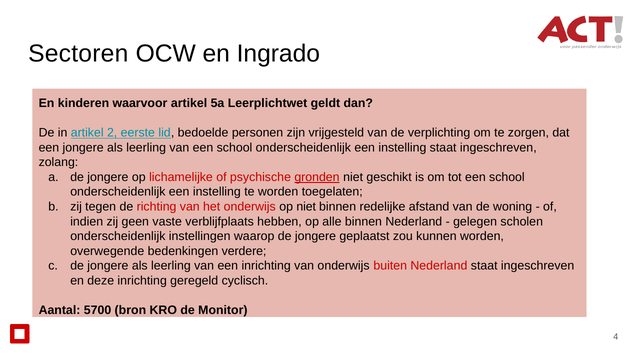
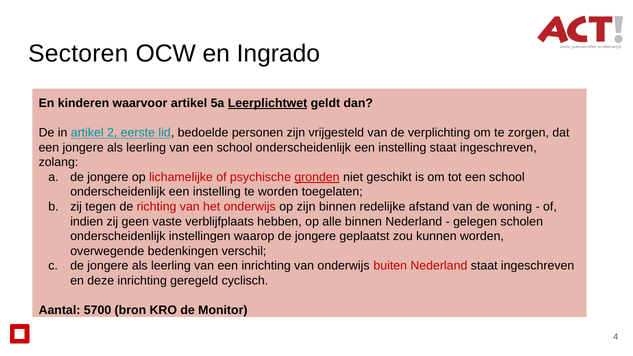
Leerplichtwet underline: none -> present (268, 103)
op niet: niet -> zijn (306, 207)
verdere: verdere -> verschil (244, 251)
